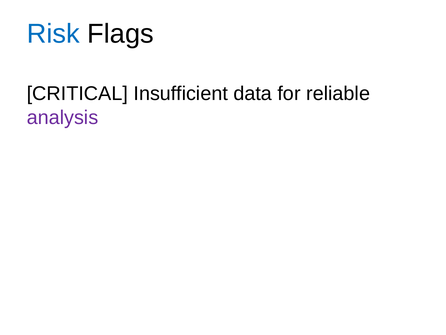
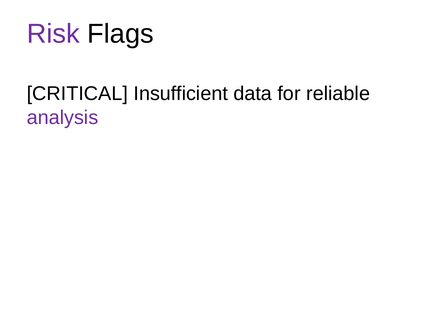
Risk colour: blue -> purple (53, 34)
